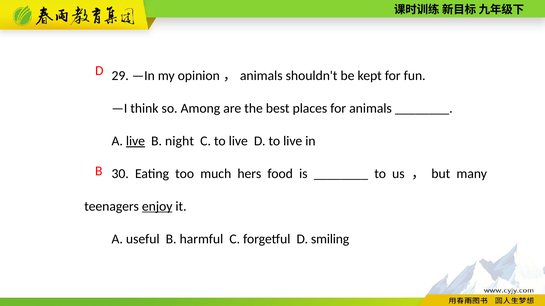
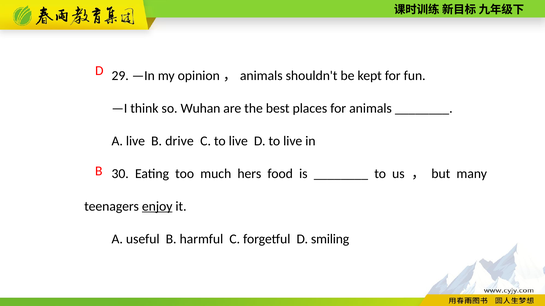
Among: Among -> Wuhan (200, 108)
live underline: present -> none (135, 141)
night: night -> drive (180, 141)
